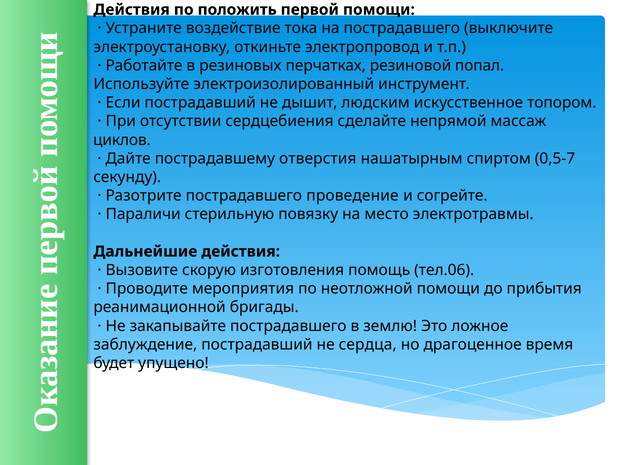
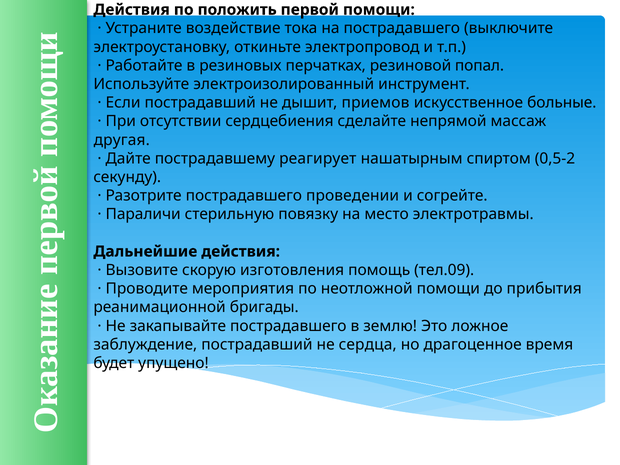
людским: людским -> приемов (375, 103)
топором: топором -> больные (562, 103)
циклов: циклов -> другая (122, 140)
отверстия: отверстия -> реагирует (318, 159)
0,5-7: 0,5-7 -> 0,5-2 (555, 159)
проведение: проведение -> проведении (353, 196)
тел.06: тел.06 -> тел.09 (444, 270)
